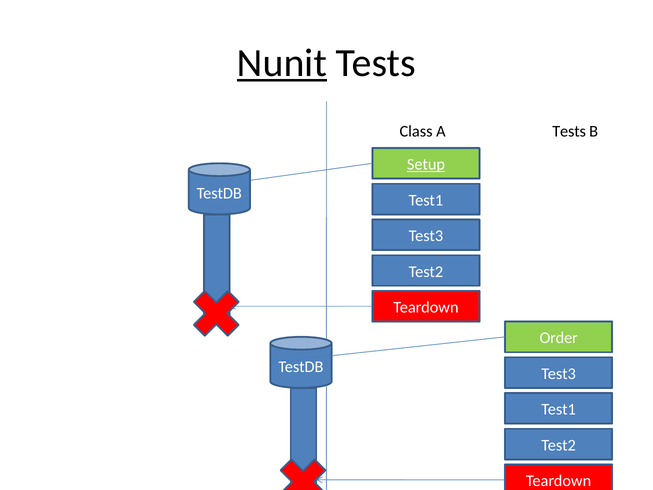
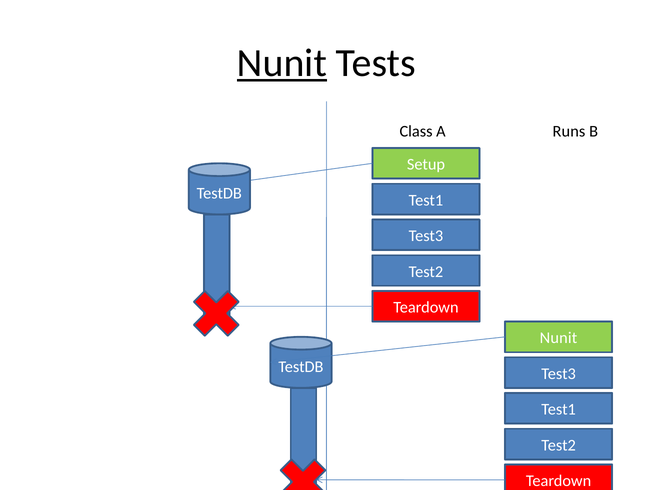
A Tests: Tests -> Runs (569, 131)
Setup underline: present -> none (426, 164)
Order: Order -> Nunit (558, 338)
